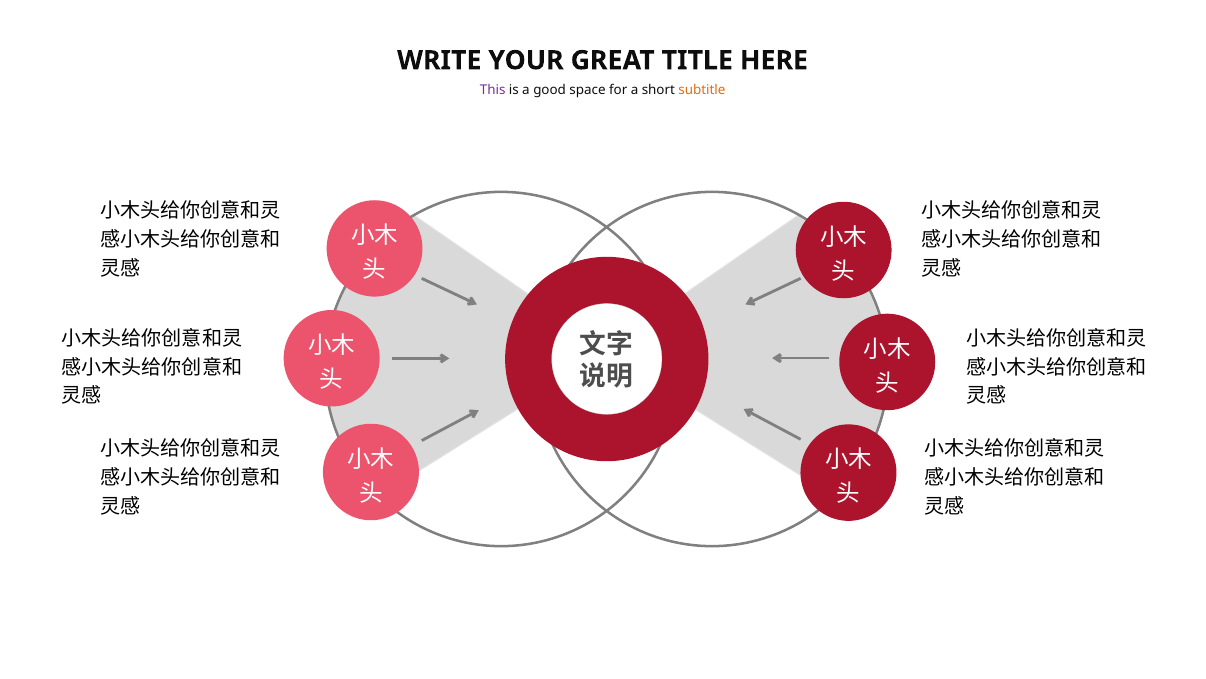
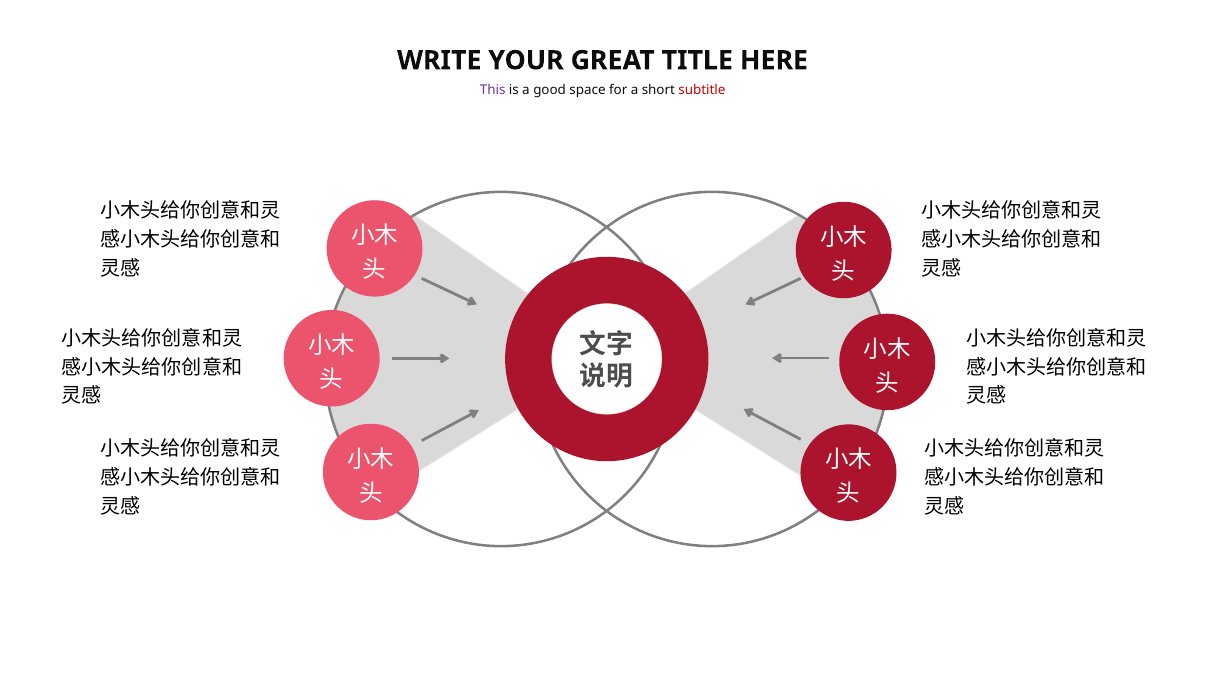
subtitle colour: orange -> red (702, 90)
